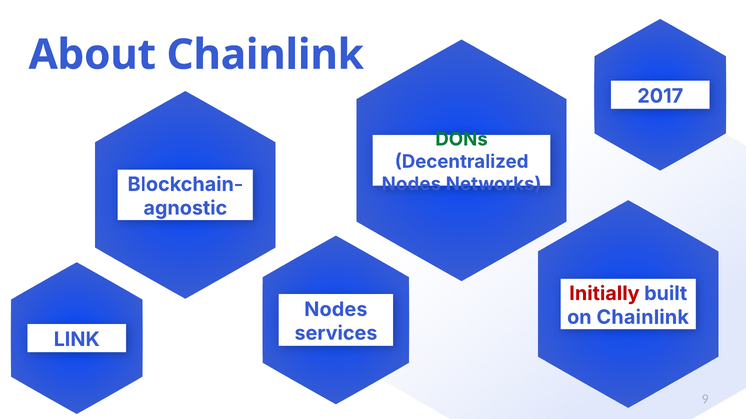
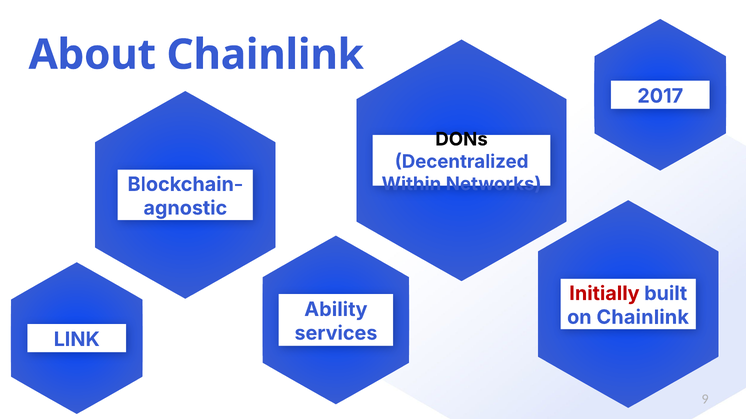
DONs colour: green -> black (462, 139)
Nodes: Nodes -> Within (411, 184)
Nodes: Nodes -> Ability (336, 310)
